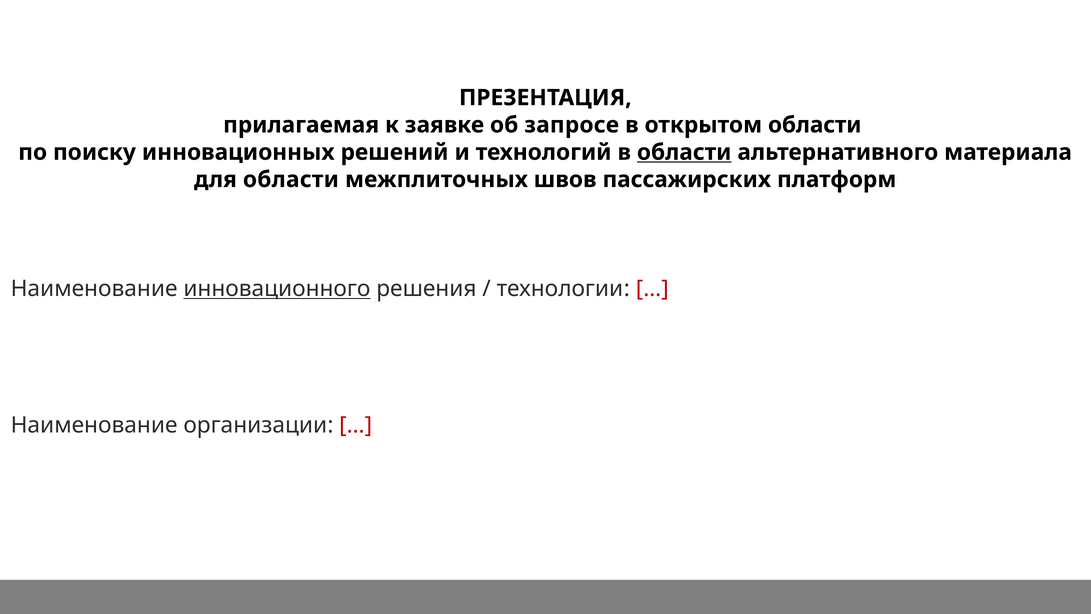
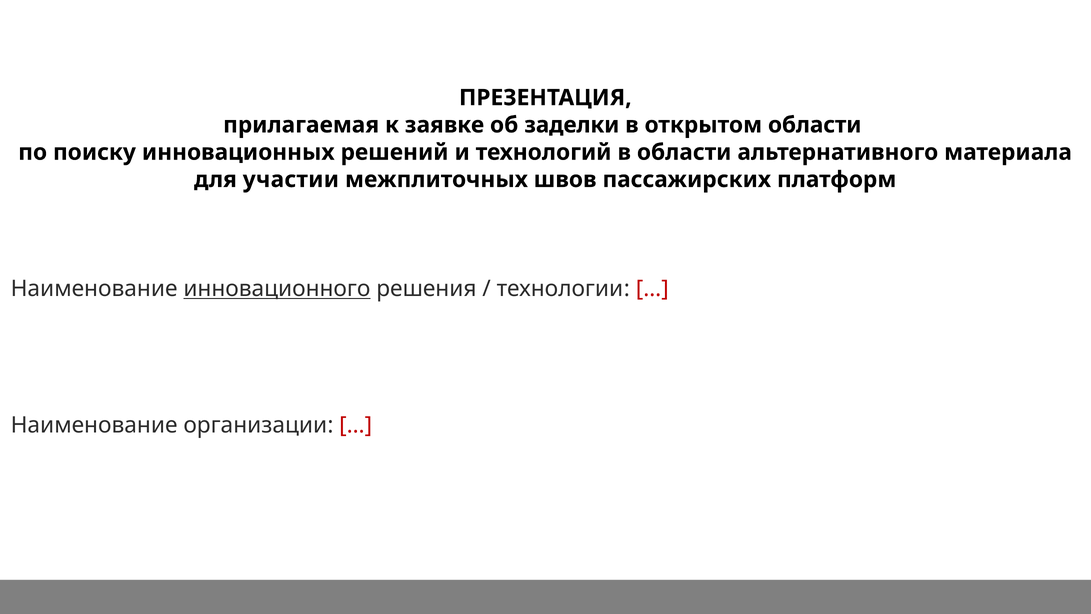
запросе: запросе -> заделки (572, 125)
области underline: present -> none (684, 152)
для области: области -> участии (291, 179)
